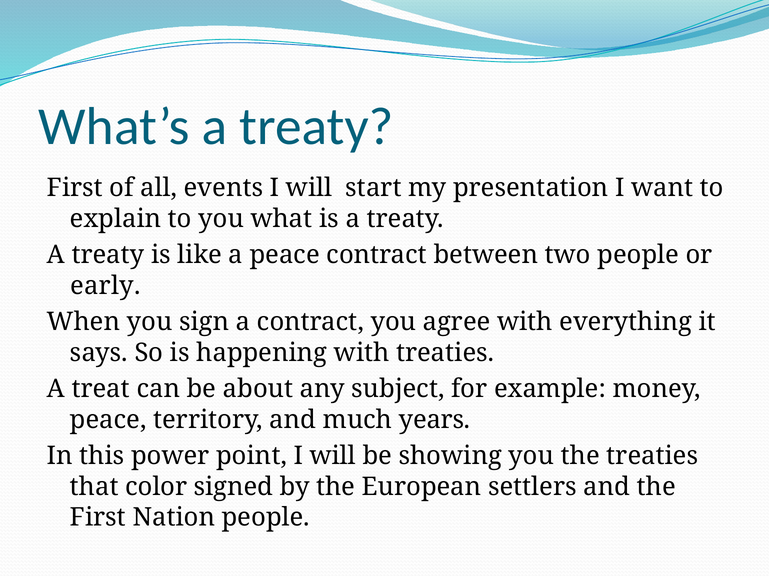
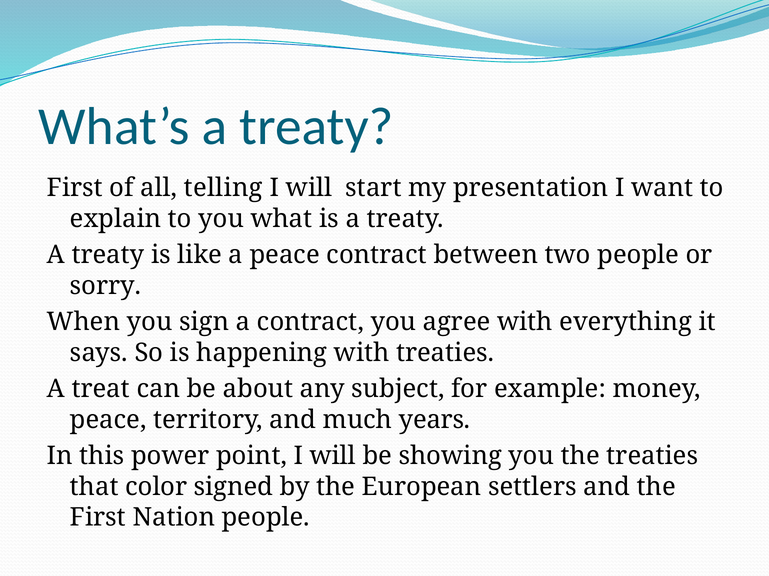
events: events -> telling (223, 188)
early: early -> sorry (106, 286)
